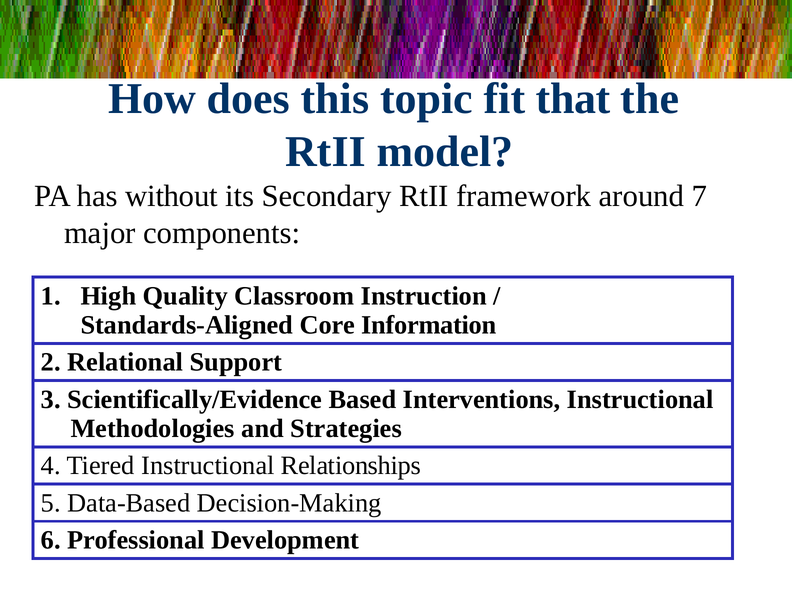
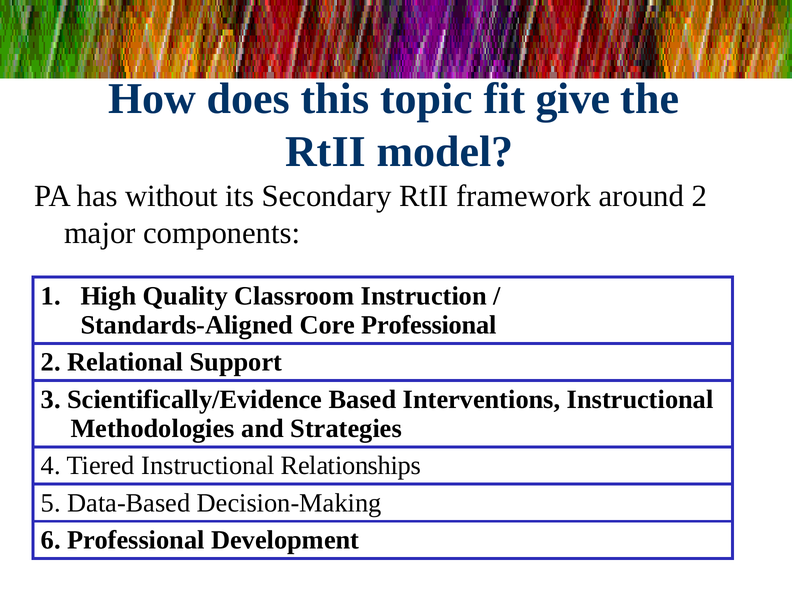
that: that -> give (573, 99)
around 7: 7 -> 2 (699, 196)
Core Information: Information -> Professional (429, 325)
